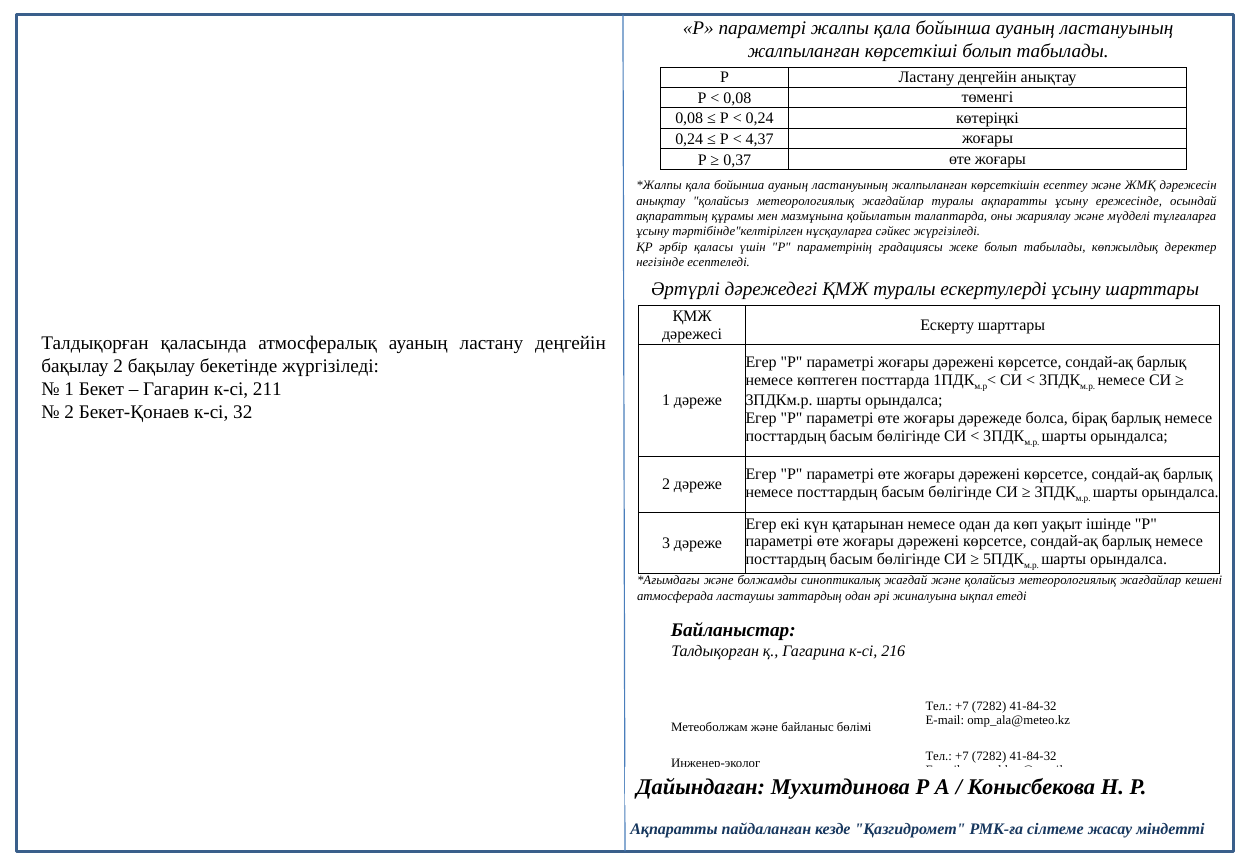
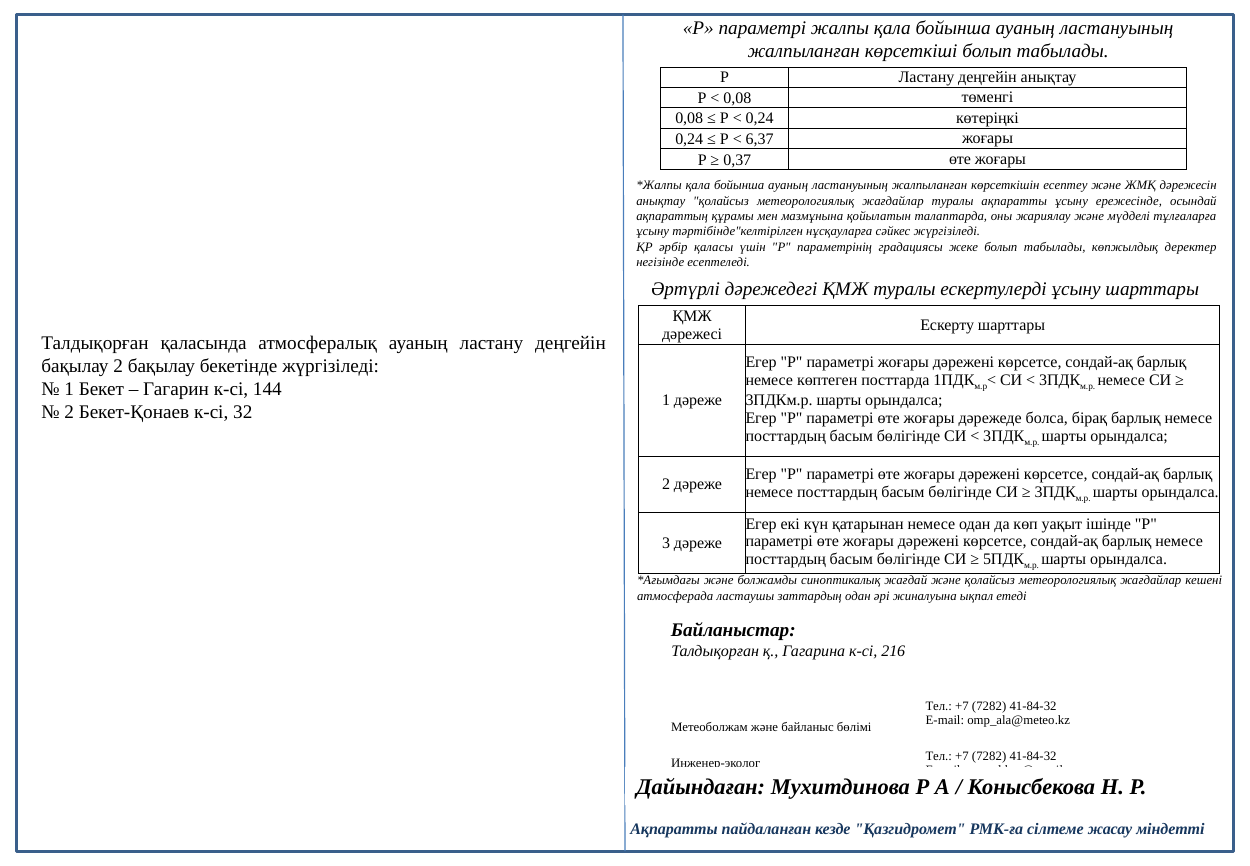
4,37: 4,37 -> 6,37 (760, 139)
211: 211 -> 144 (267, 389)
